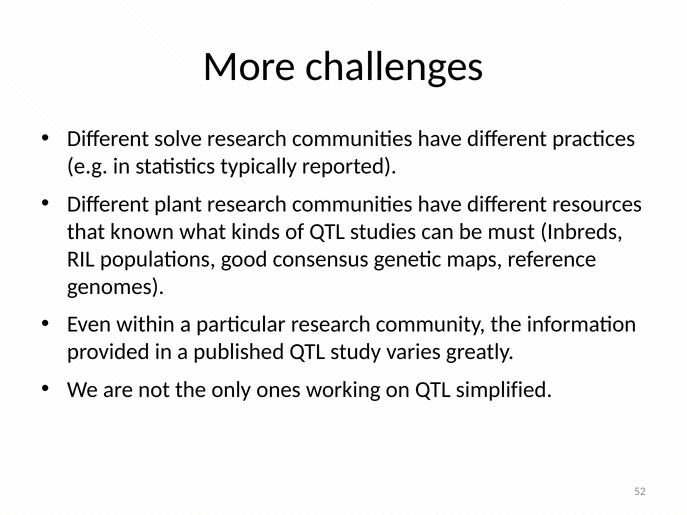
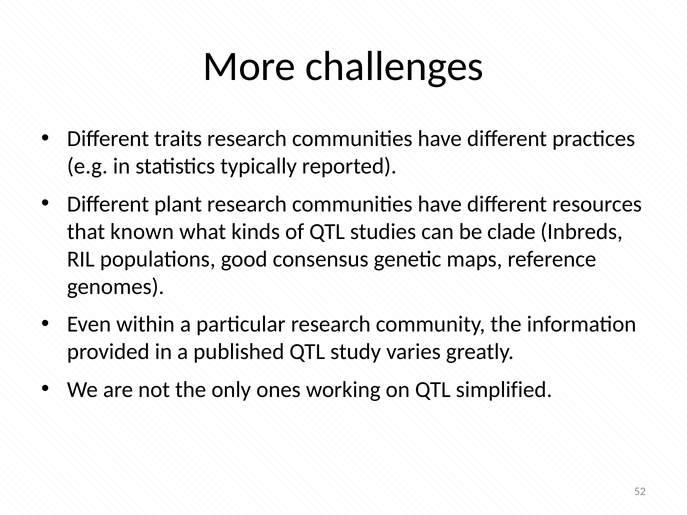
solve: solve -> traits (178, 139)
must: must -> clade (511, 232)
